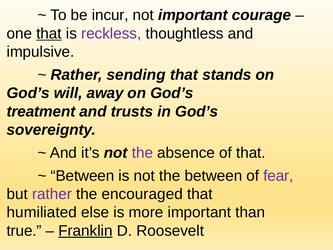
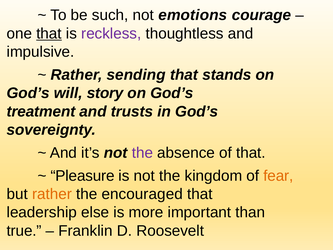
incur: incur -> such (110, 15)
not important: important -> emotions (193, 15)
away: away -> story (105, 93)
Between: Between -> Pleasure (83, 176)
the between: between -> kingdom (213, 176)
fear colour: purple -> orange (278, 176)
rather colour: purple -> orange (52, 194)
humiliated: humiliated -> leadership (42, 212)
Franklin underline: present -> none (85, 231)
